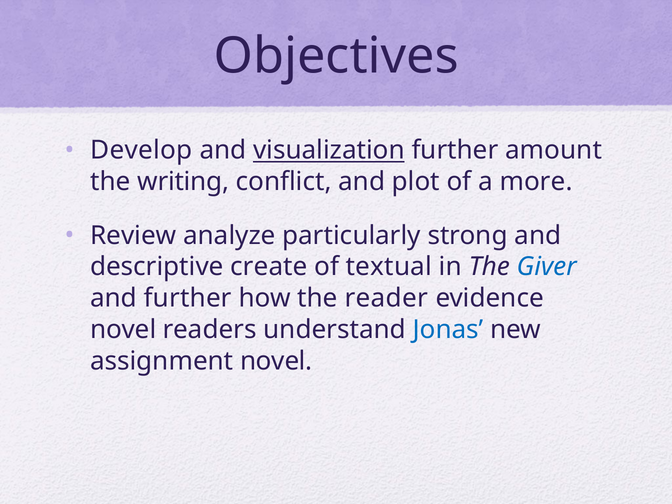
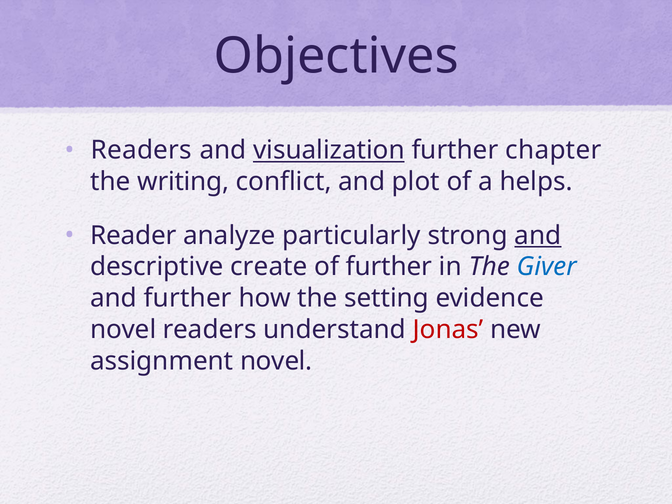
Develop: Develop -> Readers (141, 150)
amount: amount -> chapter (553, 150)
more: more -> helps (536, 182)
Review: Review -> Reader (133, 235)
and underline: none -> present (538, 235)
of textual: textual -> further (389, 267)
reader: reader -> setting (387, 298)
Jonas colour: blue -> red (448, 330)
